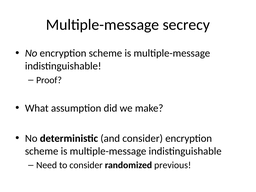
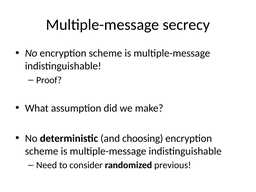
and consider: consider -> choosing (143, 138)
